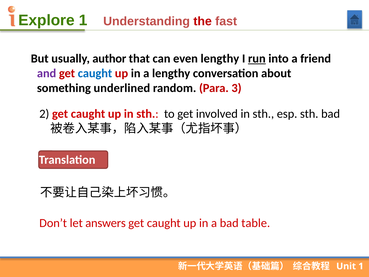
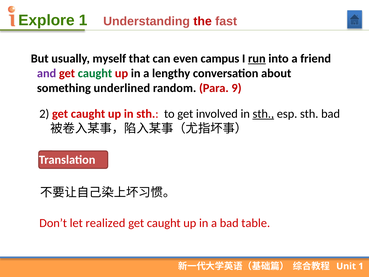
author: author -> myself (109, 58)
even lengthy: lengthy -> campus (220, 58)
caught colour: blue -> green (95, 73)
3: 3 -> 9 (237, 88)
sth underline: none -> present (263, 114)
answers: answers -> realized (105, 223)
